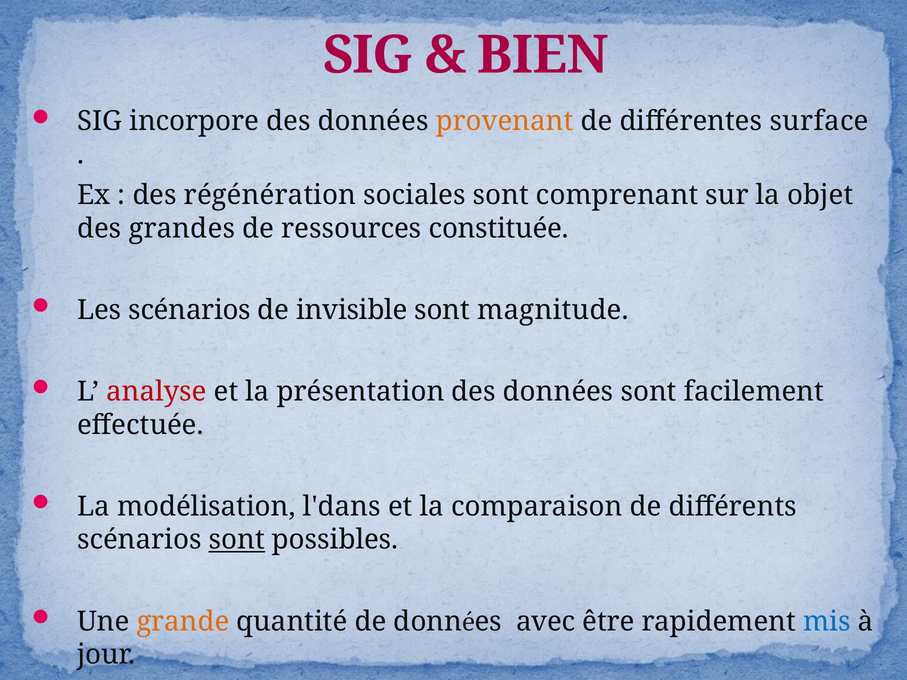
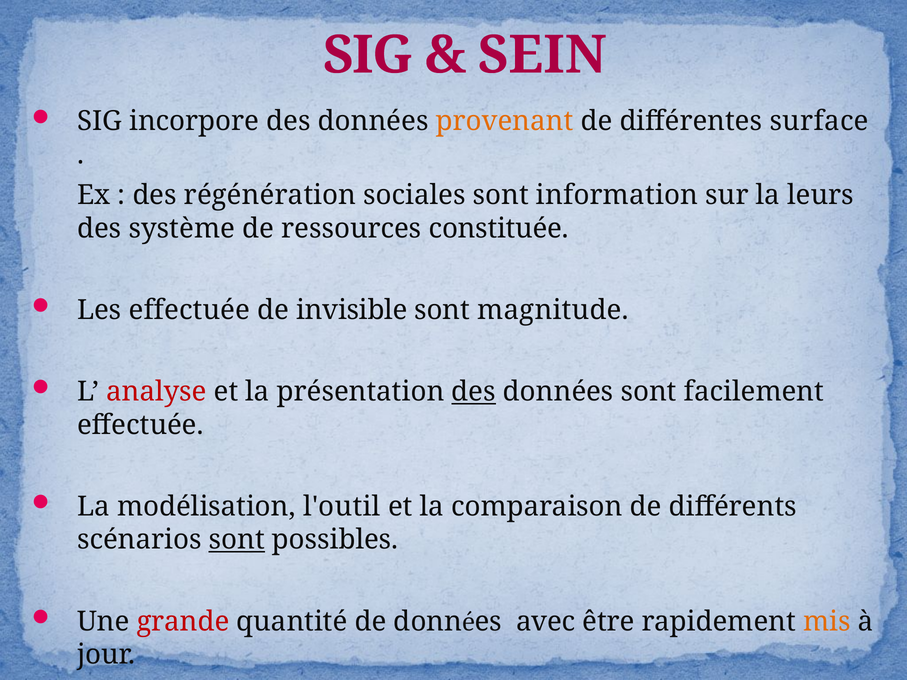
BIEN: BIEN -> SEIN (542, 55)
comprenant: comprenant -> information (617, 195)
objet: objet -> leurs (820, 195)
grandes: grandes -> système (182, 229)
Les scénarios: scénarios -> effectuée (189, 310)
des underline: none -> present (474, 392)
l'dans: l'dans -> l'outil (342, 507)
grande colour: orange -> red (183, 622)
mis colour: blue -> orange (827, 622)
